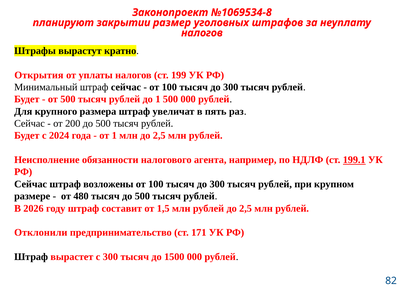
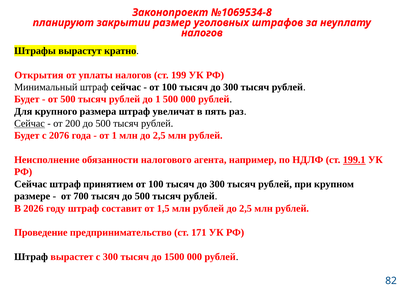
Сейчас underline: none -> present (30, 123)
2024: 2024 -> 2076 (59, 136)
возложены: возложены -> принятием (108, 184)
480: 480 -> 700 (81, 196)
Отклонили: Отклонили -> Проведение (41, 233)
